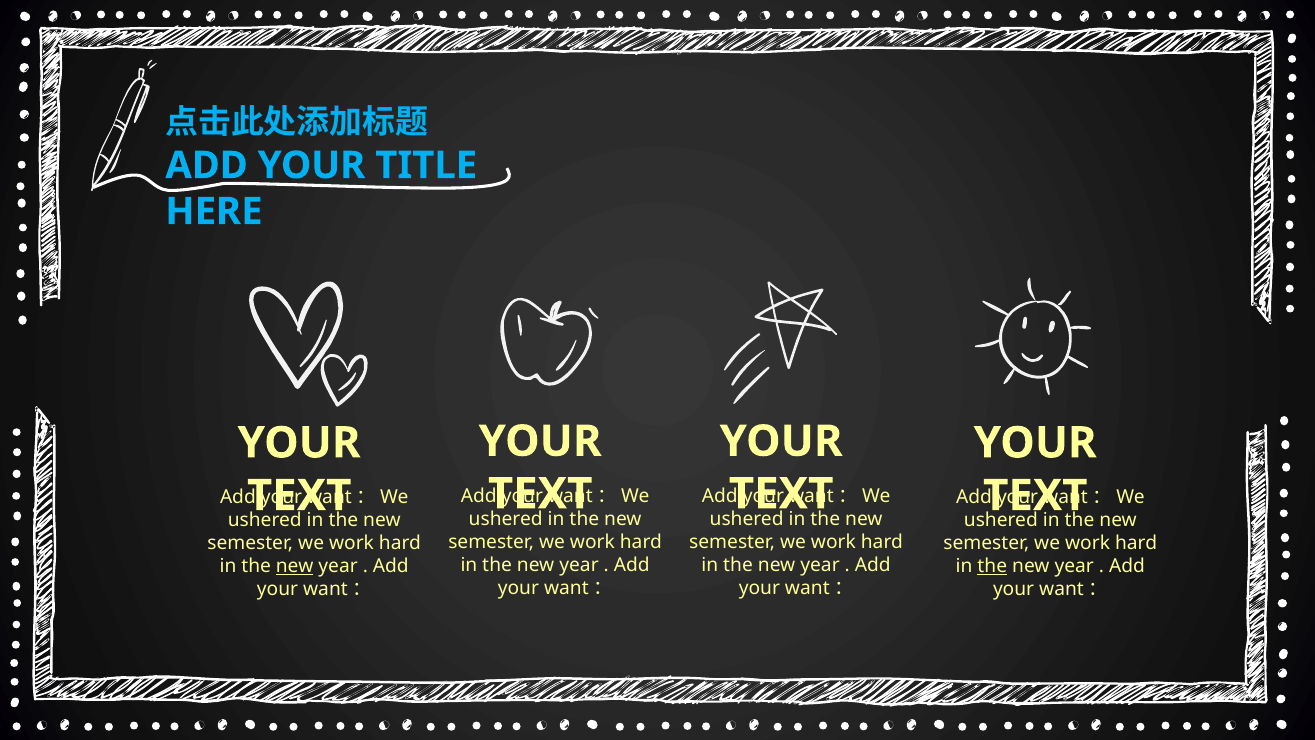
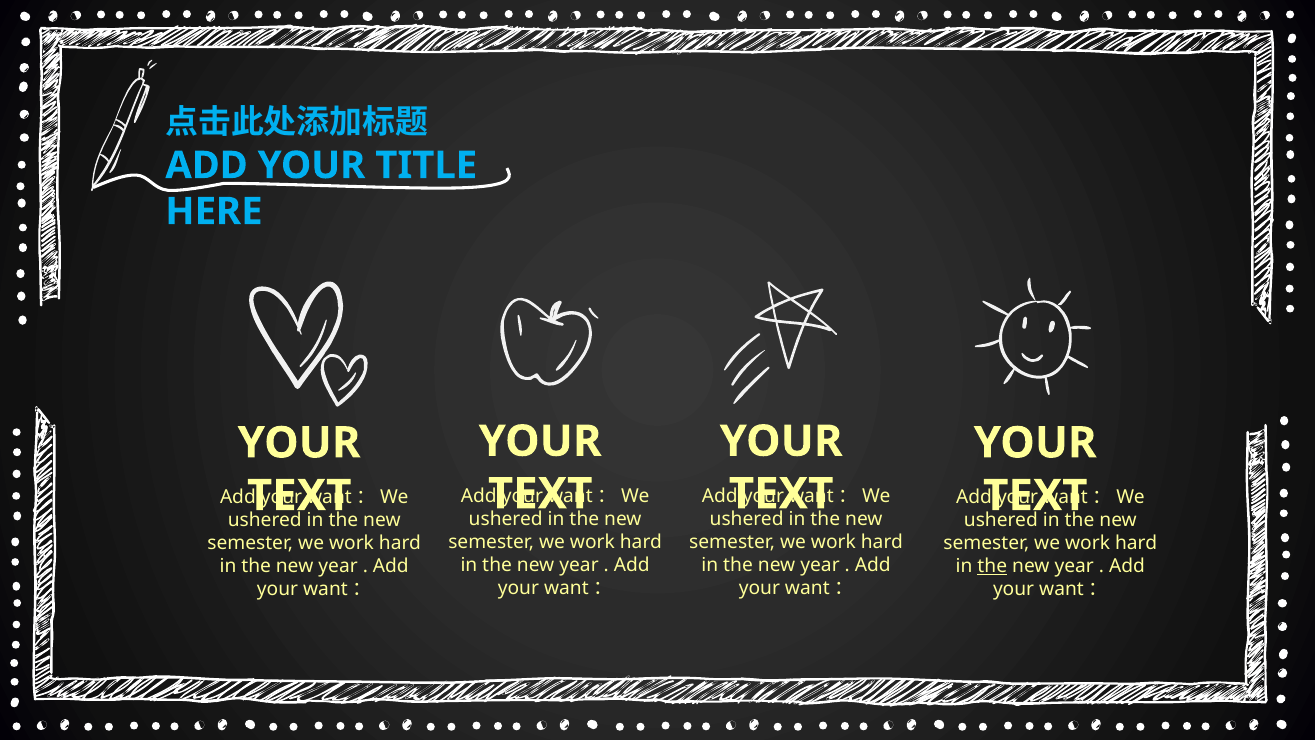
new underline: present -> none (295, 566)
